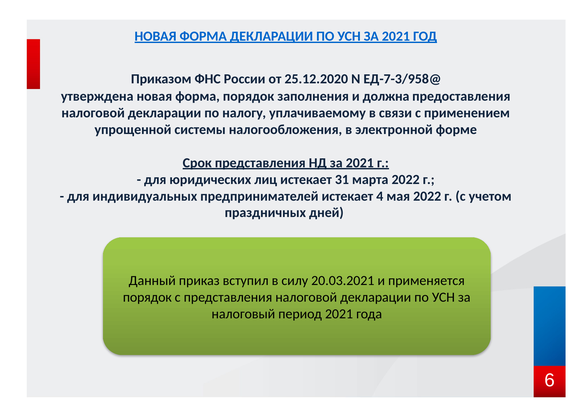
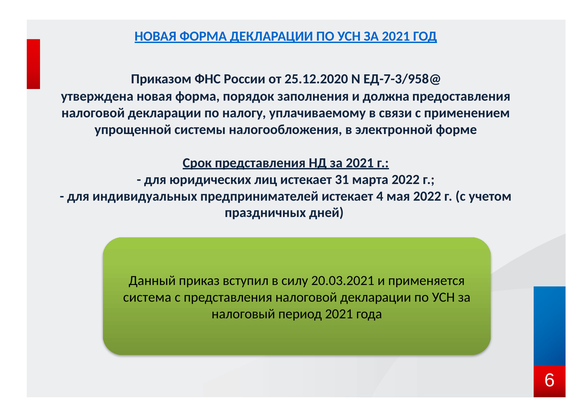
порядок: порядок -> система (147, 297)
